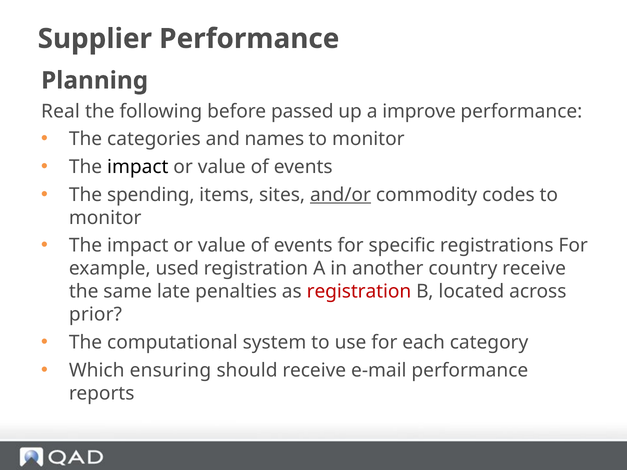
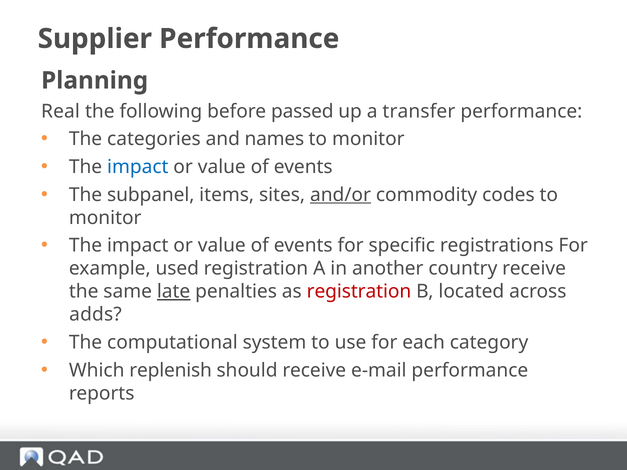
improve: improve -> transfer (419, 111)
impact colour: black -> blue (138, 167)
spending: spending -> subpanel (151, 195)
late underline: none -> present (174, 292)
prior: prior -> adds (95, 315)
ensuring: ensuring -> replenish (171, 370)
